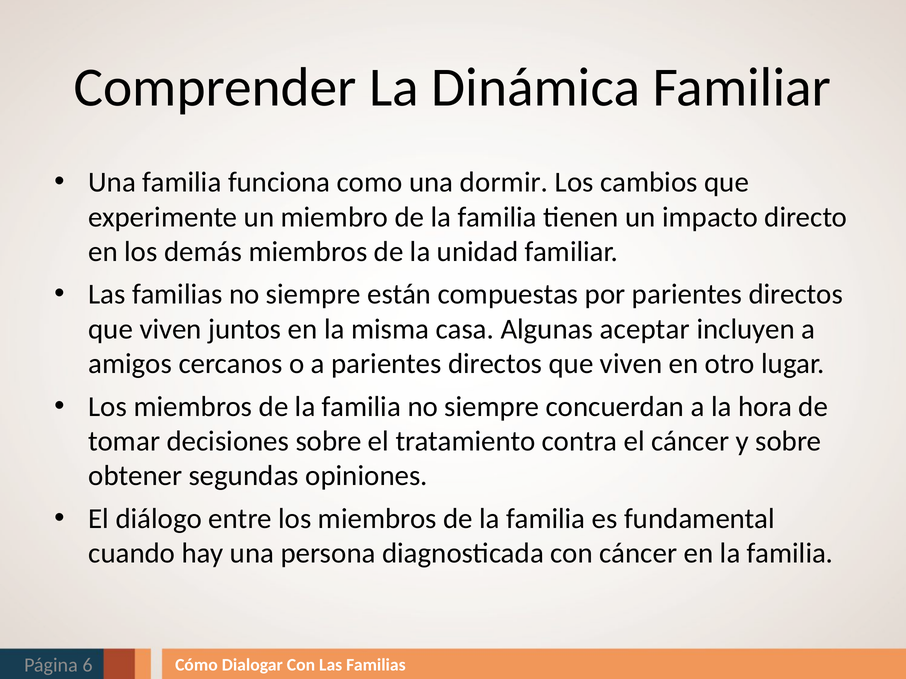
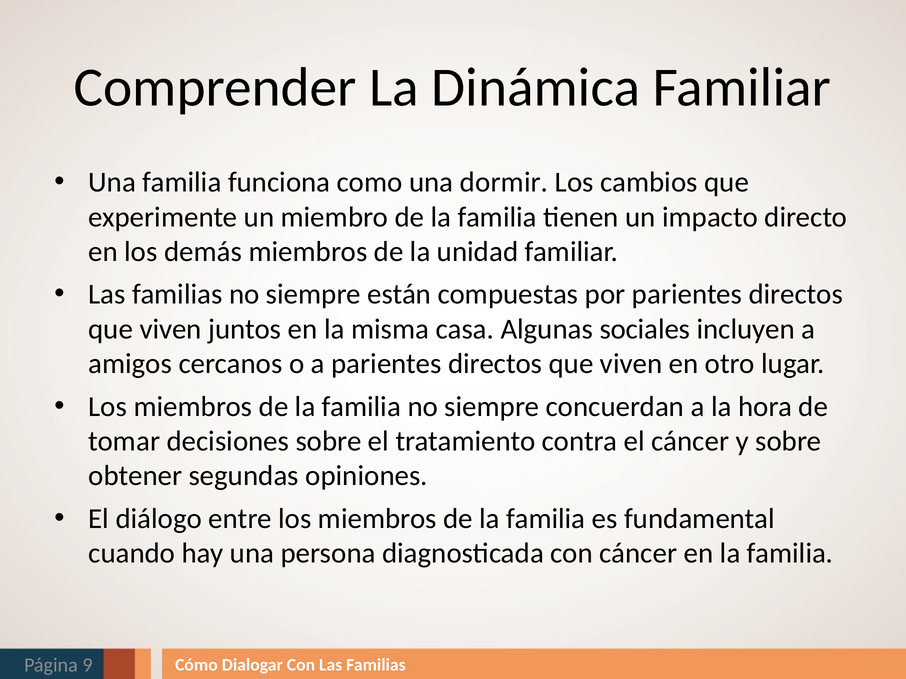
aceptar: aceptar -> sociales (645, 329)
6: 6 -> 9 (88, 666)
